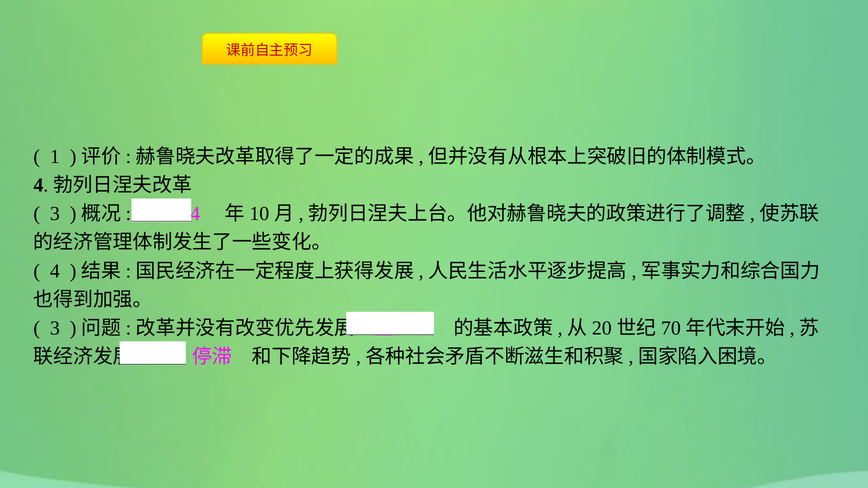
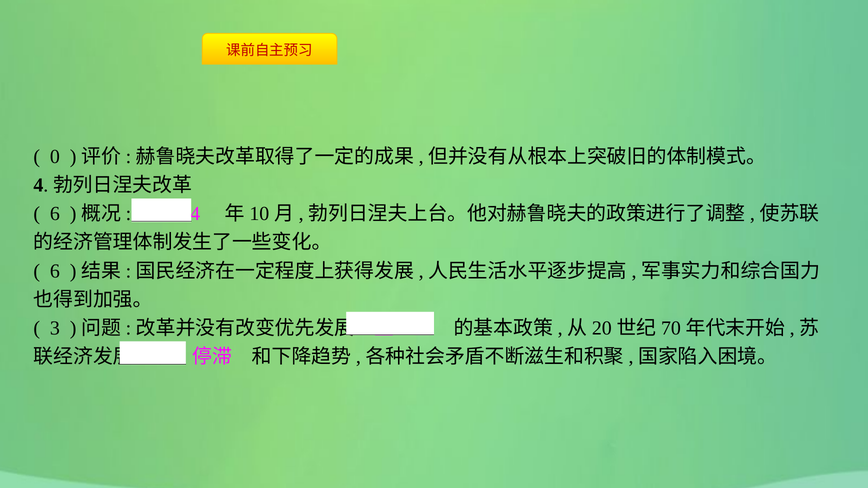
1: 1 -> 0 (55, 157)
3: 3 -> 6 (55, 214)
4: 4 -> 6 (55, 271)
